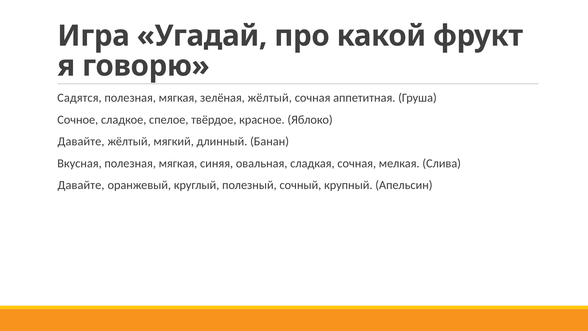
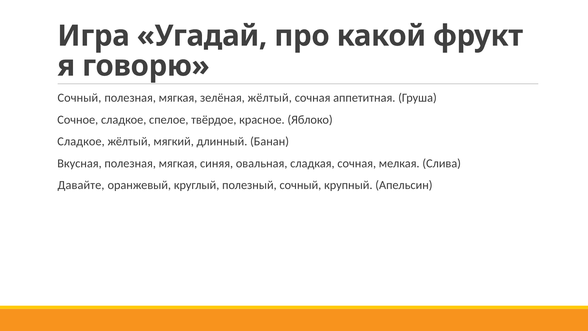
Садятся: Садятся -> Сочный (79, 98)
Давайте: Давайте -> Сладкое (81, 141)
